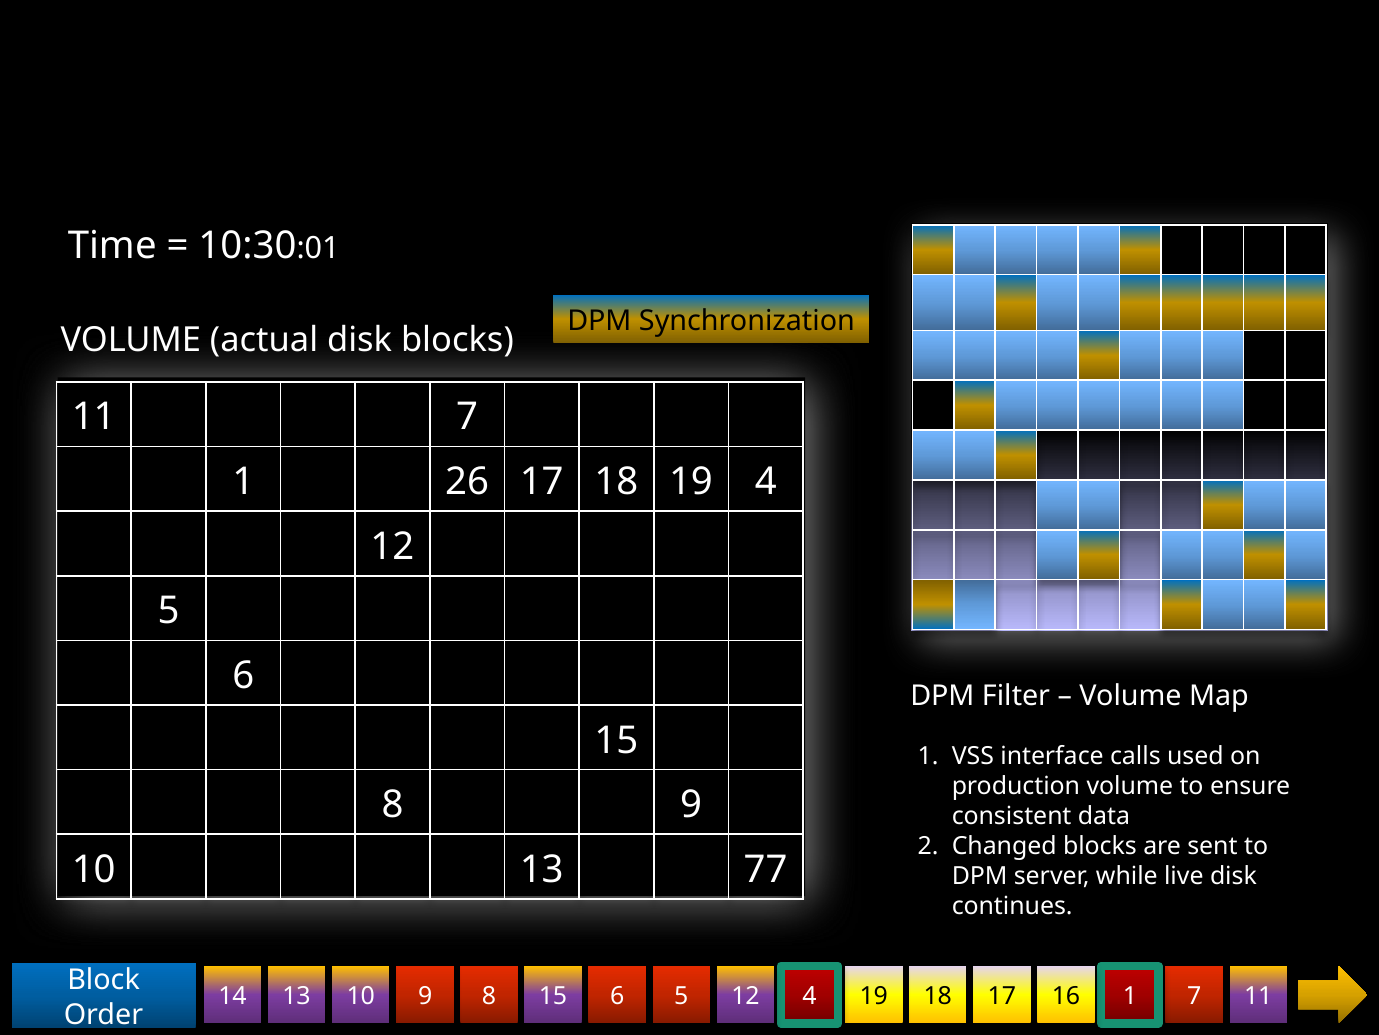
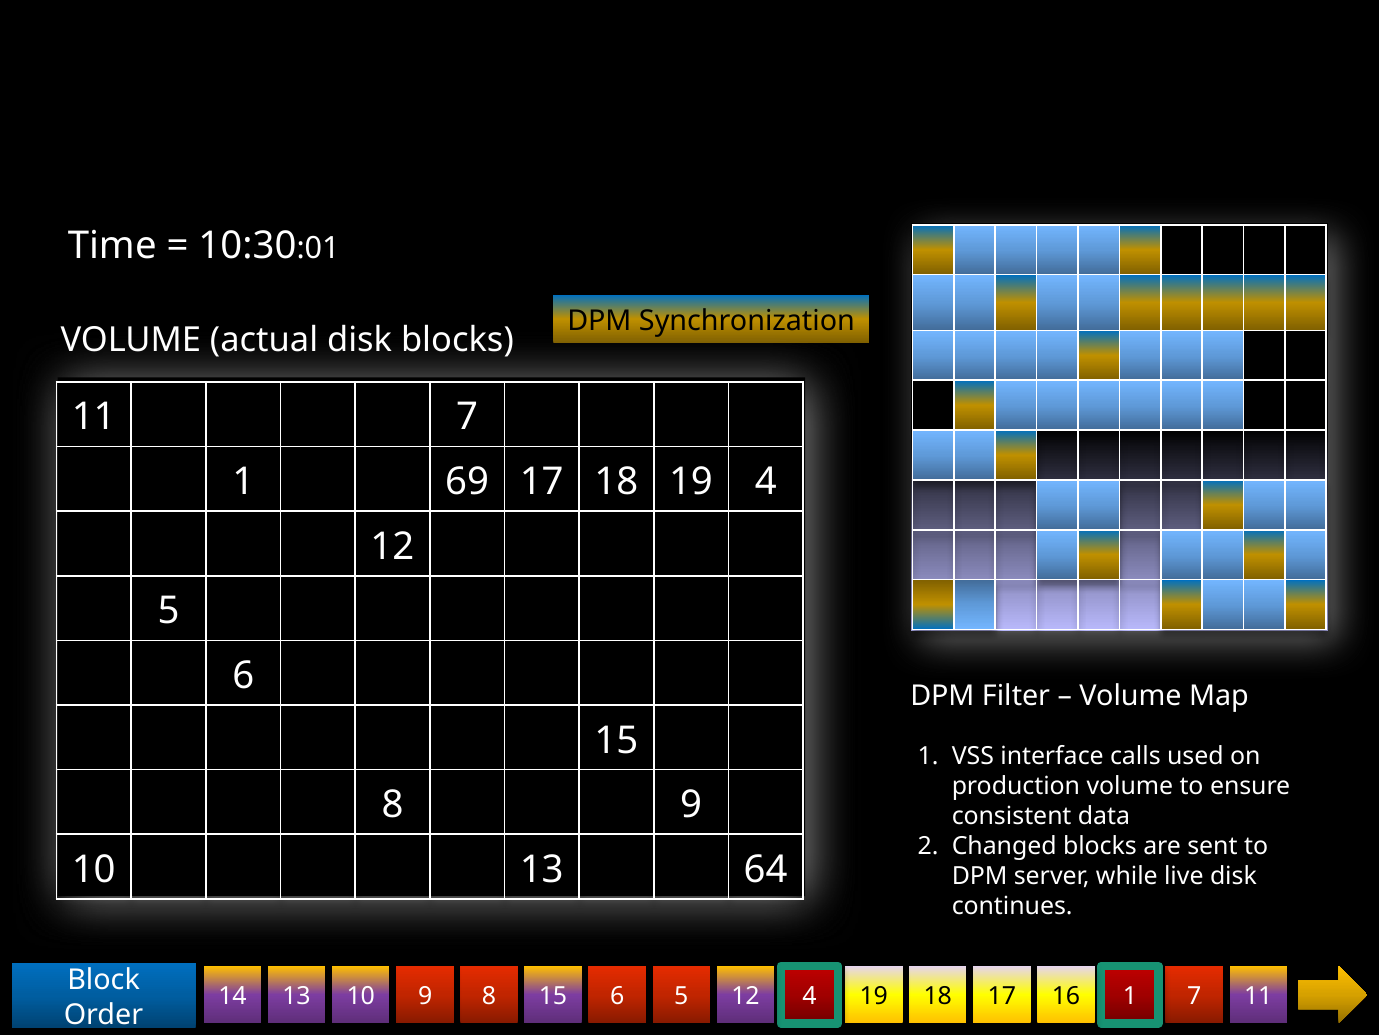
26: 26 -> 69 (467, 481)
77: 77 -> 64 (766, 869)
